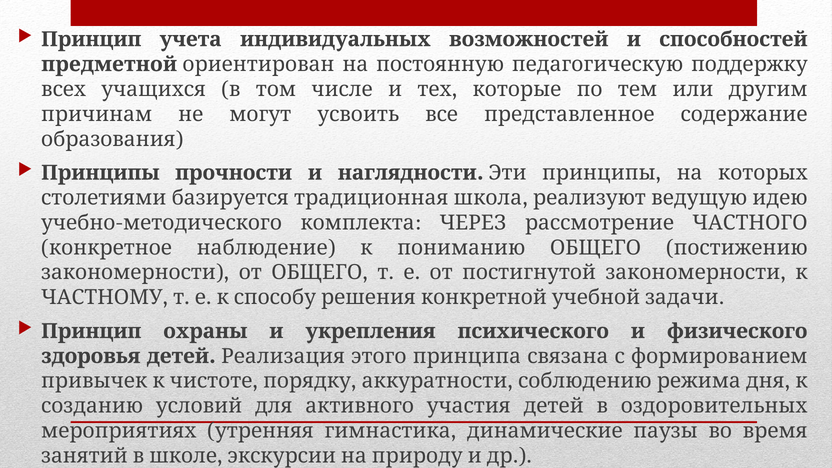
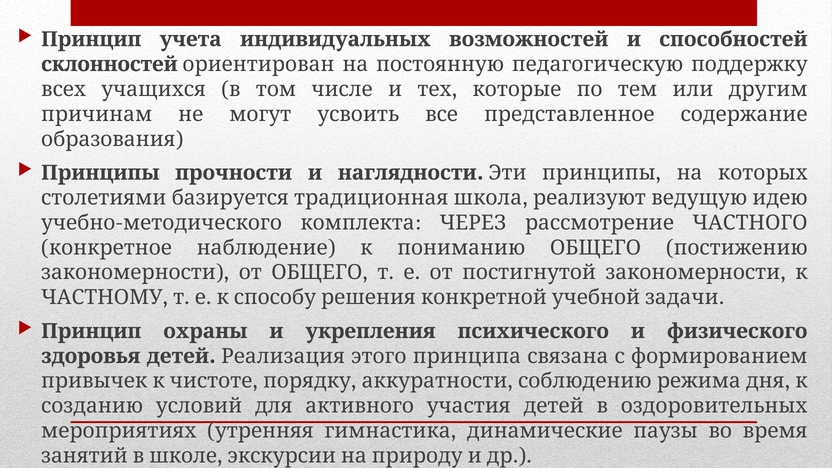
предметной: предметной -> склонностей (109, 64)
